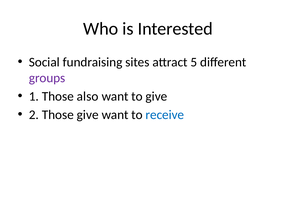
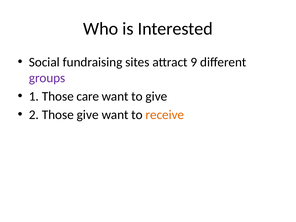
5: 5 -> 9 (194, 62)
also: also -> care (88, 96)
receive colour: blue -> orange (165, 115)
